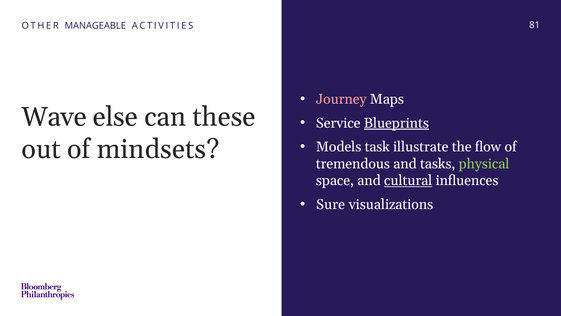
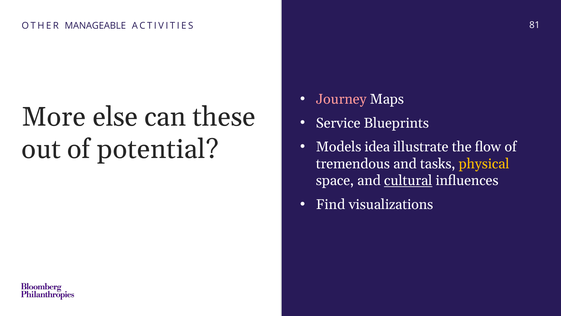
Wave: Wave -> More (54, 117)
Blueprints underline: present -> none (396, 123)
task: task -> idea (377, 147)
mindsets: mindsets -> potential (158, 149)
physical colour: light green -> yellow (484, 164)
Sure: Sure -> Find (331, 204)
